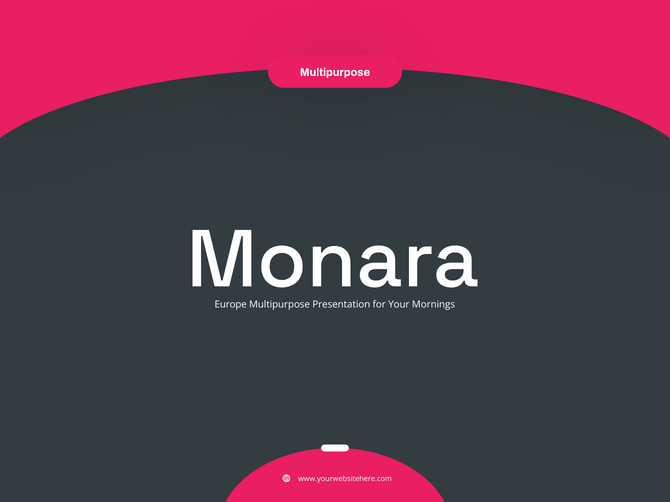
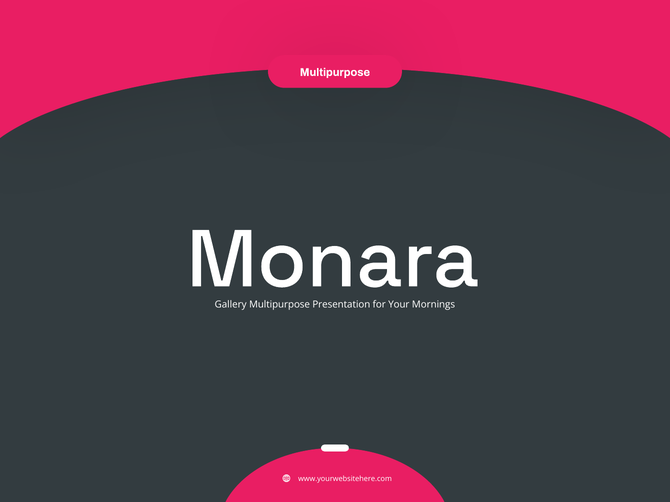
Europe: Europe -> Gallery (231, 305)
